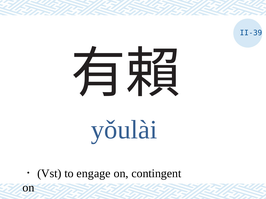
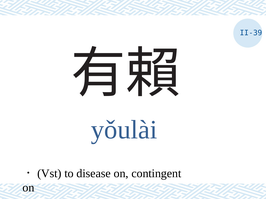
engage: engage -> disease (94, 174)
